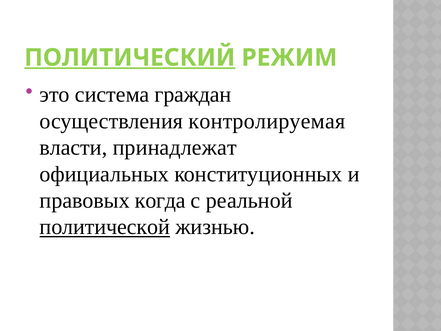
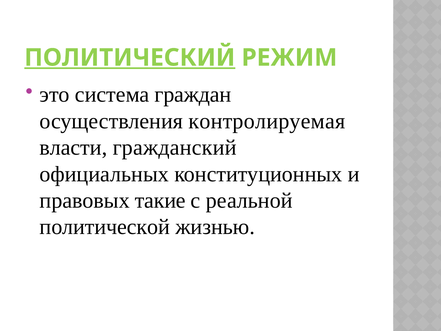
принадлежат: принадлежат -> гражданский (175, 147)
когда: когда -> такие (160, 200)
политической underline: present -> none (105, 227)
